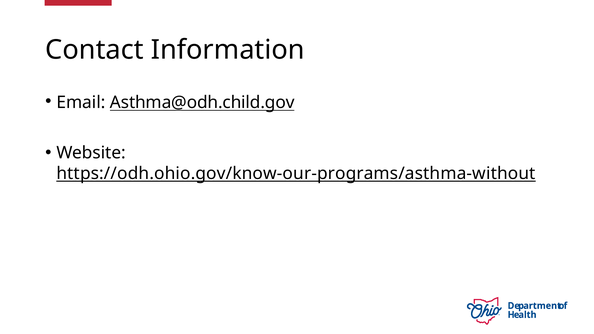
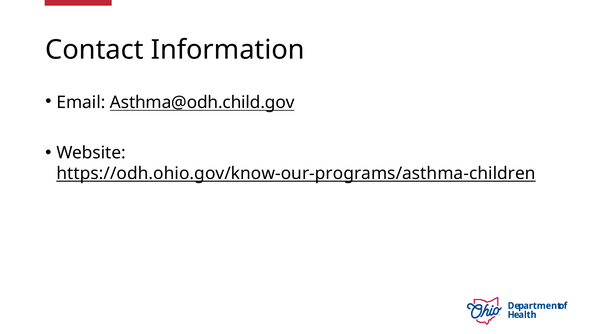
https://odh.ohio.gov/know-our-programs/asthma-without: https://odh.ohio.gov/know-our-programs/asthma-without -> https://odh.ohio.gov/know-our-programs/asthma-children (296, 173)
